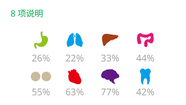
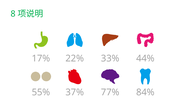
26%: 26% -> 17% (41, 58)
63%: 63% -> 37% (75, 92)
42%: 42% -> 84% (145, 92)
